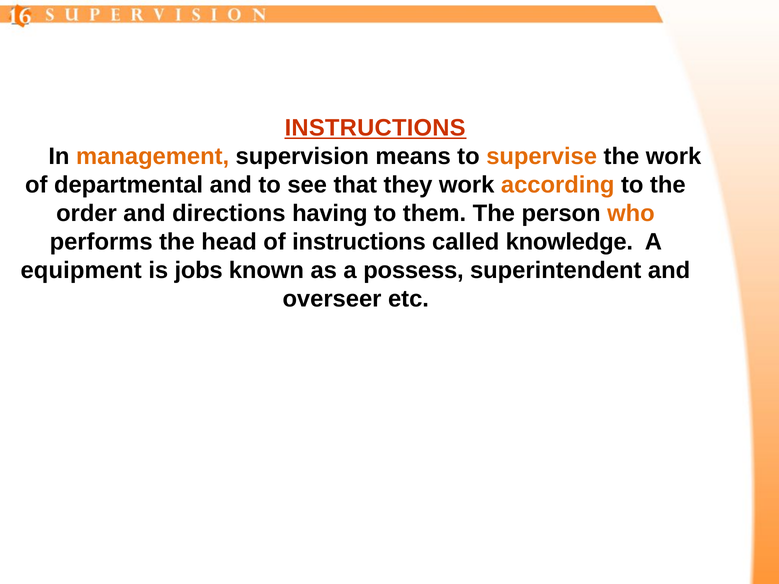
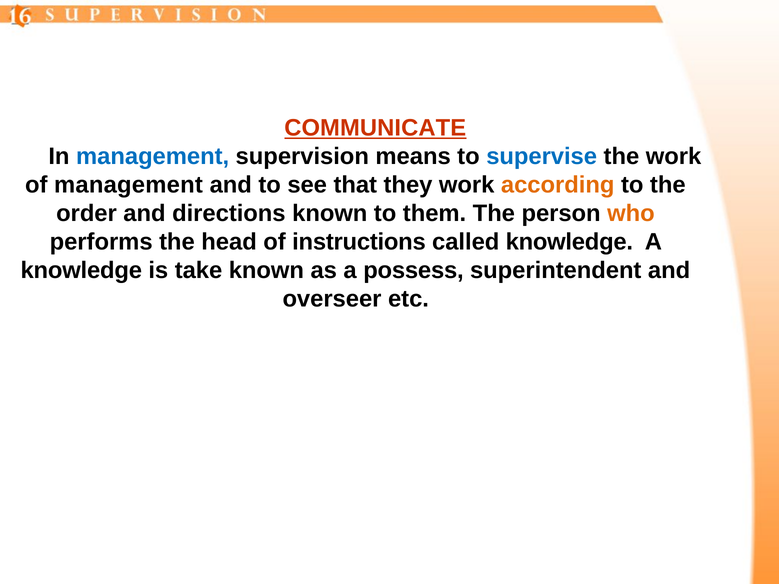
INSTRUCTIONS: INSTRUCTIONS -> COMMUNICATE (375, 128)
management colour: orange -> blue (153, 156)
supervise colour: orange -> blue (542, 156)
of departmental: departmental -> management (128, 185)
directions having: having -> known (330, 213)
equipment: equipment -> knowledge (81, 271)
jobs: jobs -> take (199, 271)
